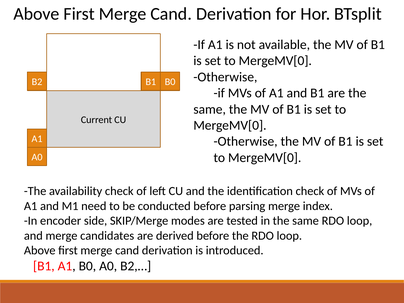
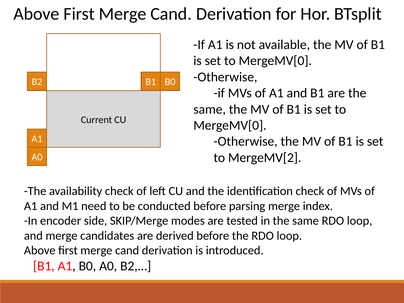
MergeMV[0: MergeMV[0 -> MergeMV[2 (265, 158)
